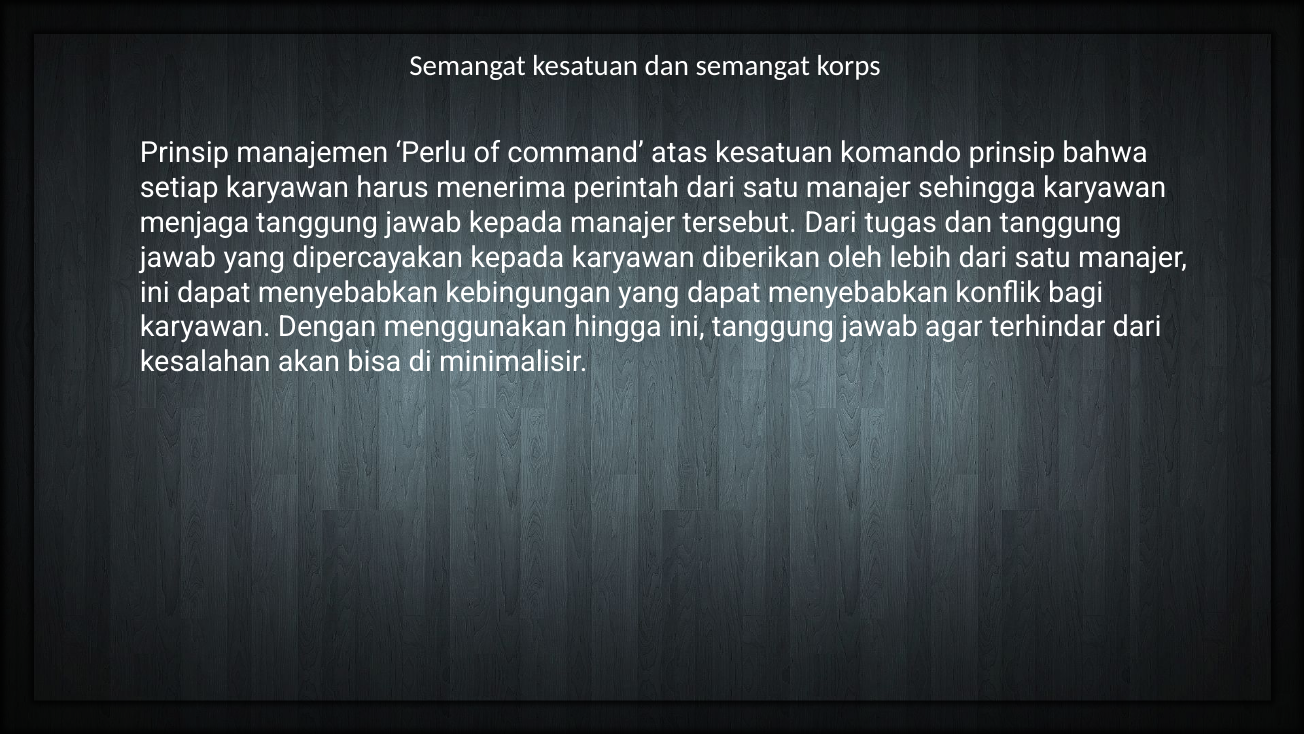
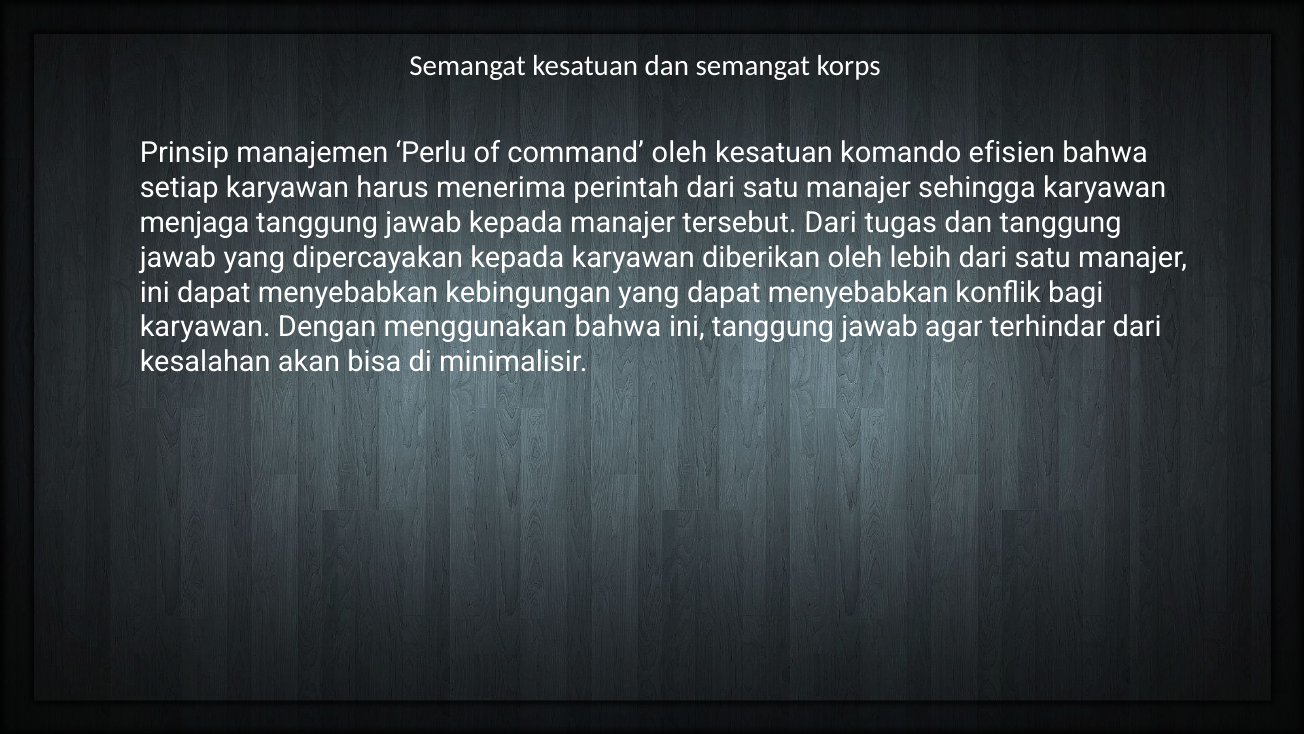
command atas: atas -> oleh (679, 153)
komando prinsip: prinsip -> efisien (1012, 153)
menggunakan hingga: hingga -> bahwa (618, 327)
